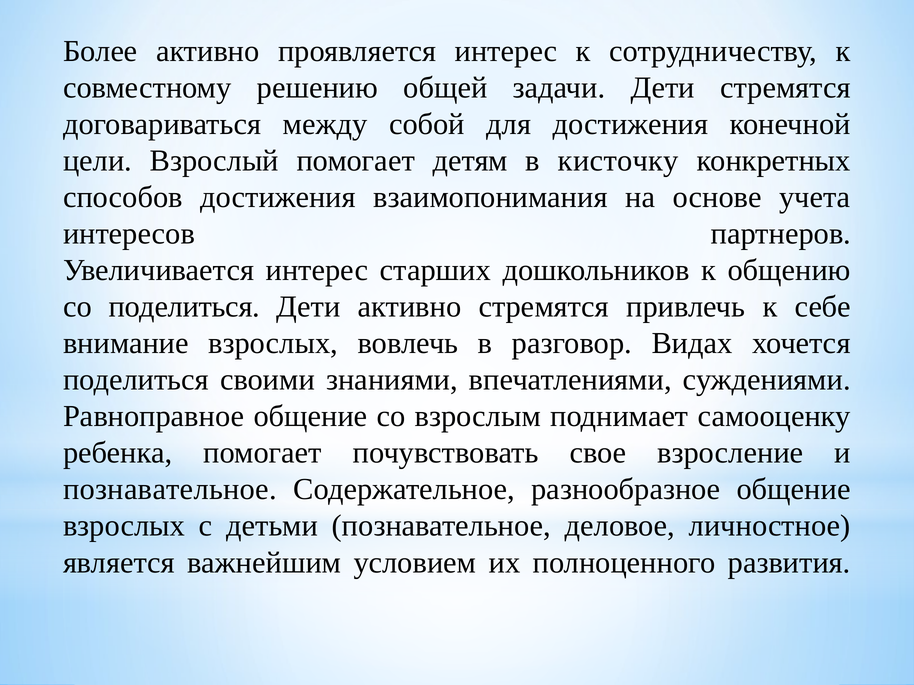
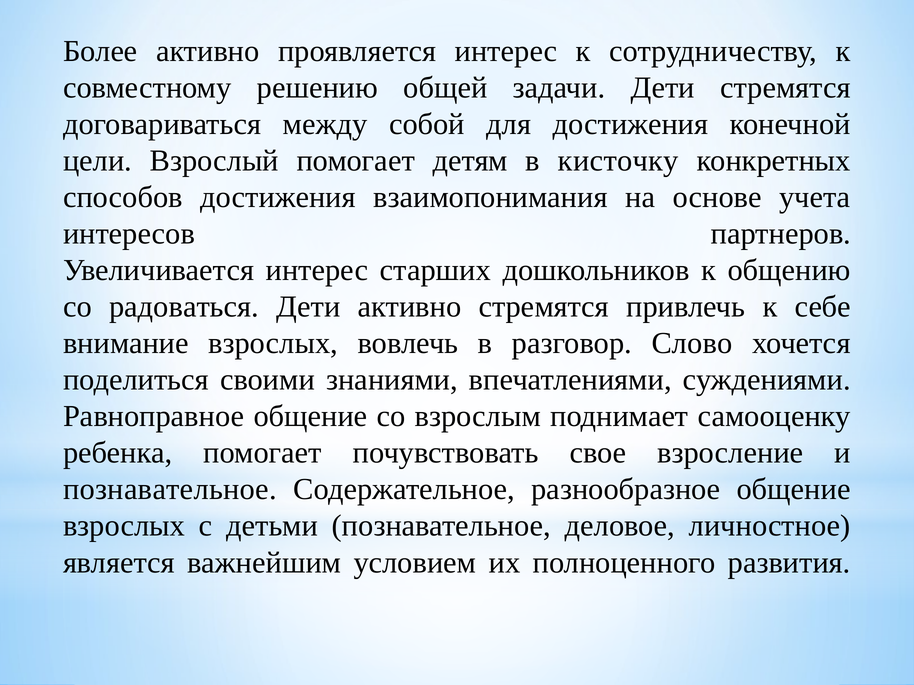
со поделиться: поделиться -> радоваться (184, 307)
Видах: Видах -> Слово (692, 344)
